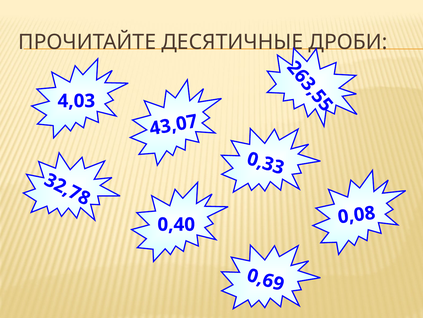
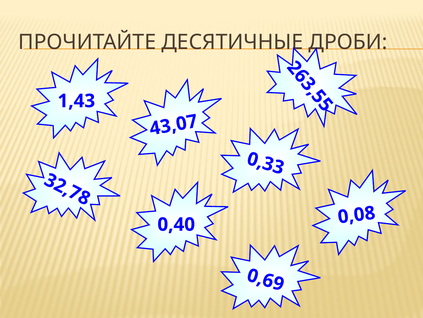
4,03: 4,03 -> 1,43 (76, 101)
